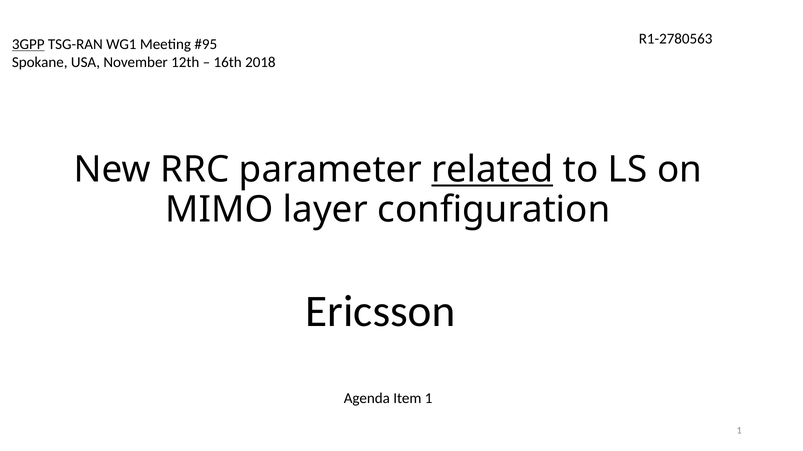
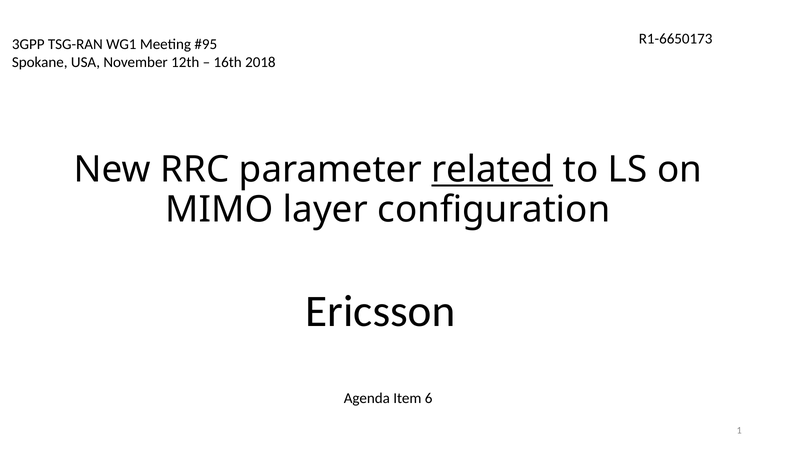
R1-2780563: R1-2780563 -> R1-6650173 (676, 39)
3GPP underline: present -> none (28, 44)
Item 1: 1 -> 6 (429, 399)
